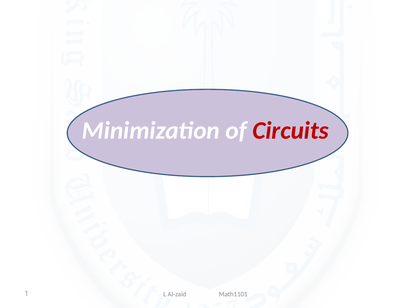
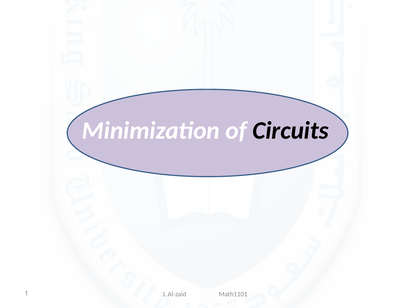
Circuits colour: red -> black (291, 131)
